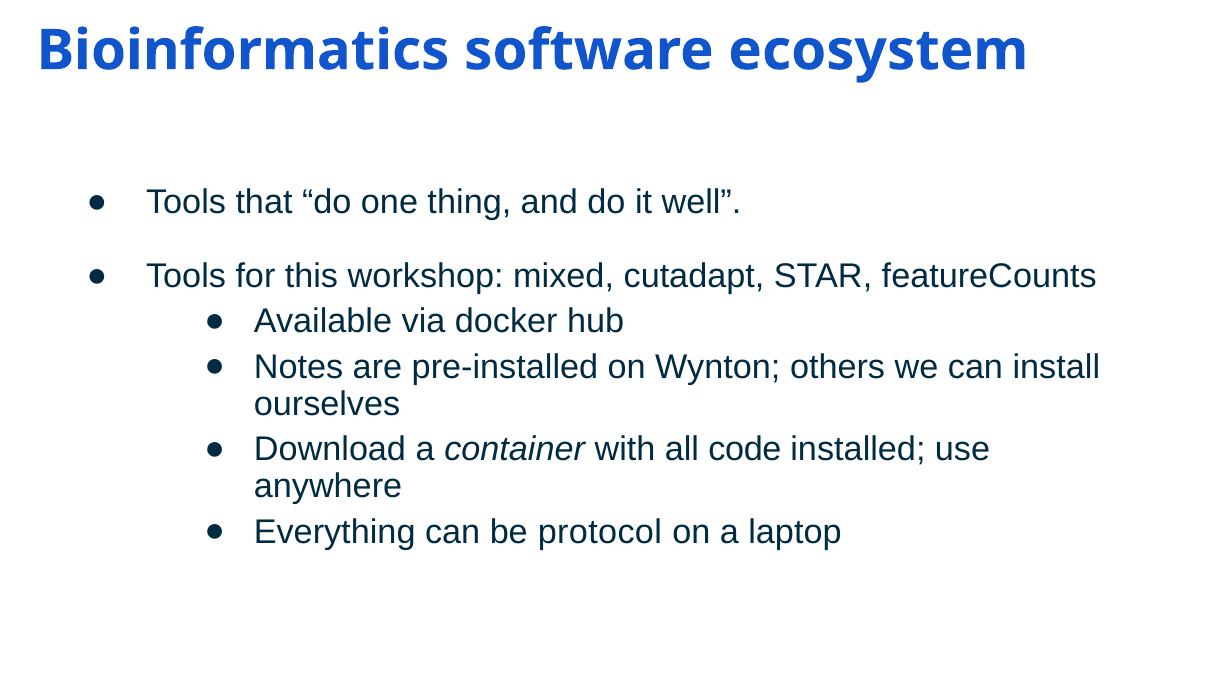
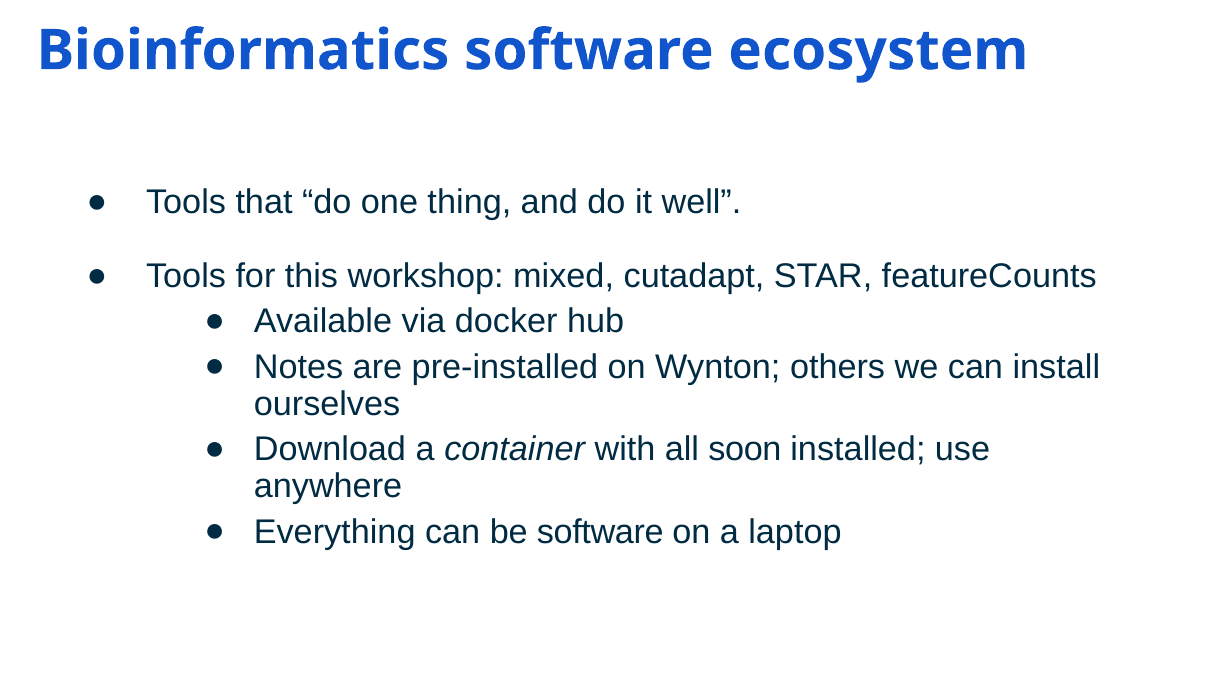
code: code -> soon (745, 450)
be protocol: protocol -> software (600, 532)
